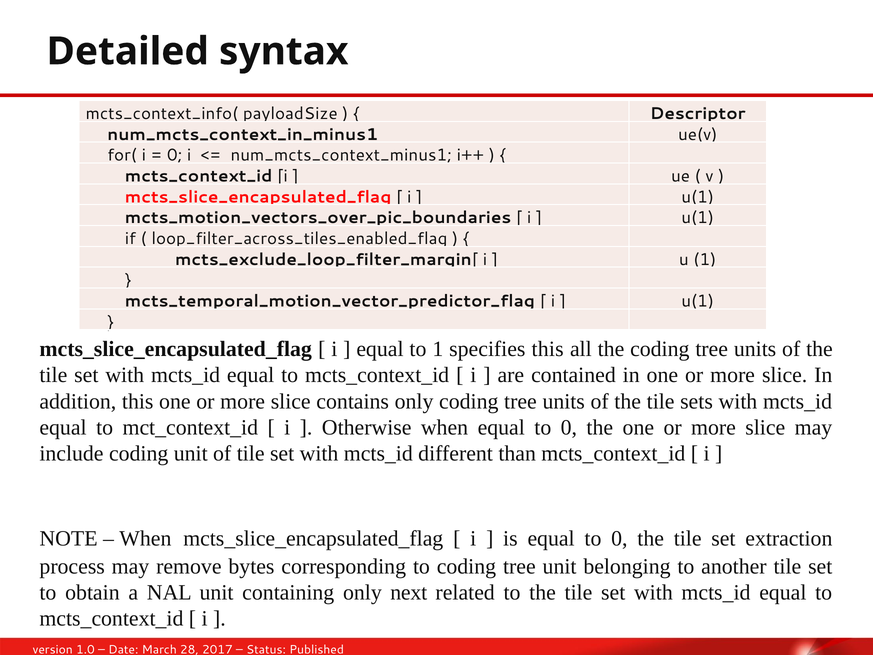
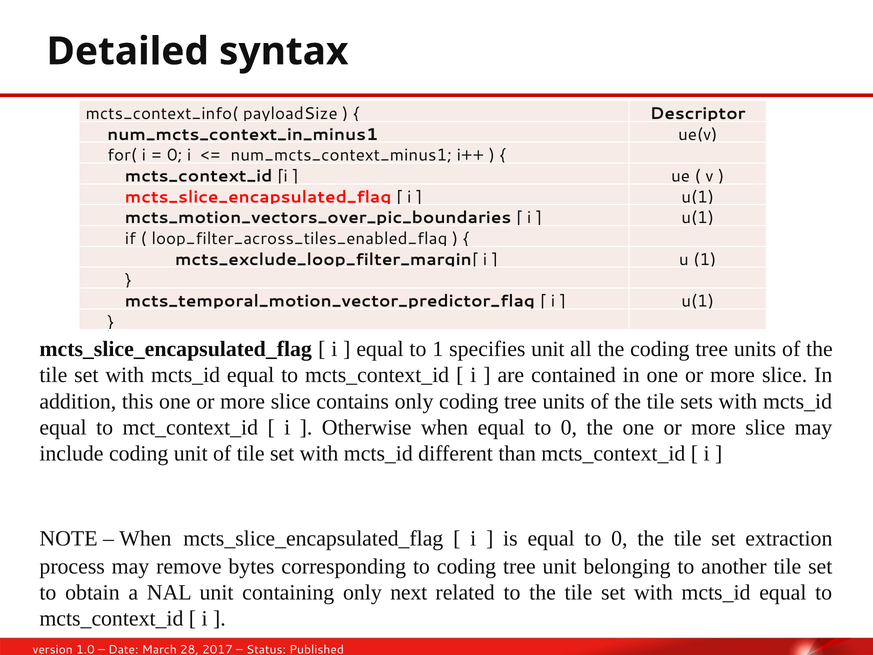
specifies this: this -> unit (548, 349)
